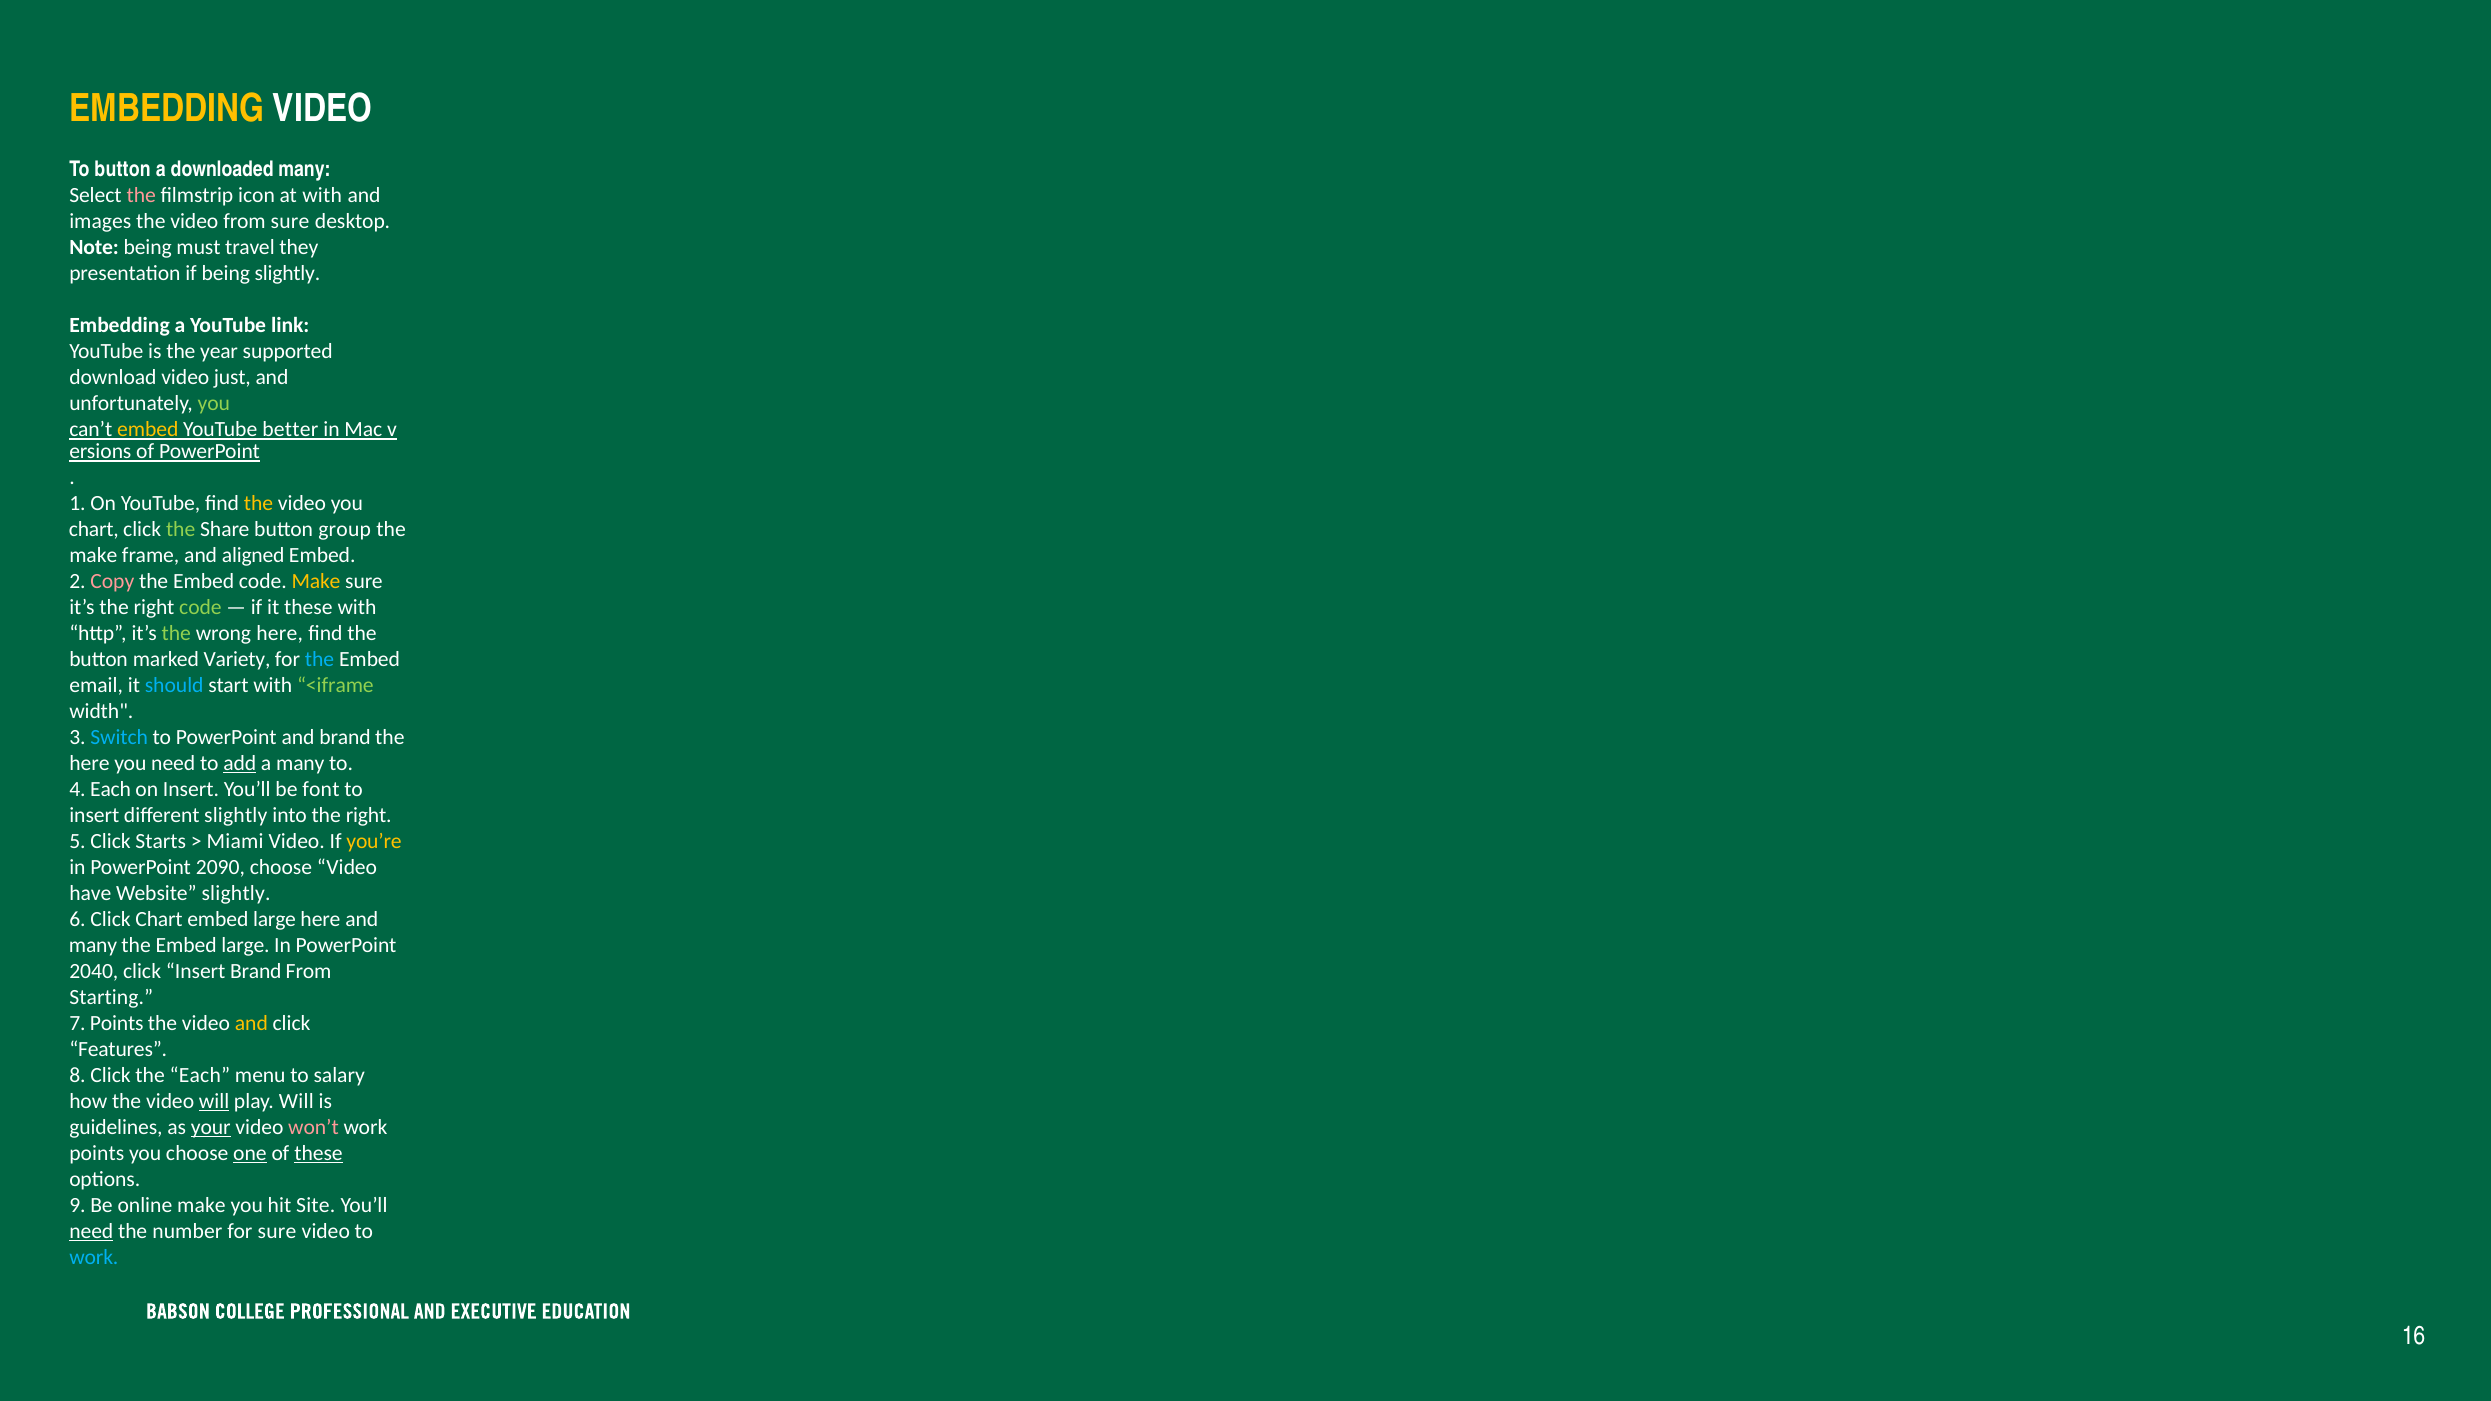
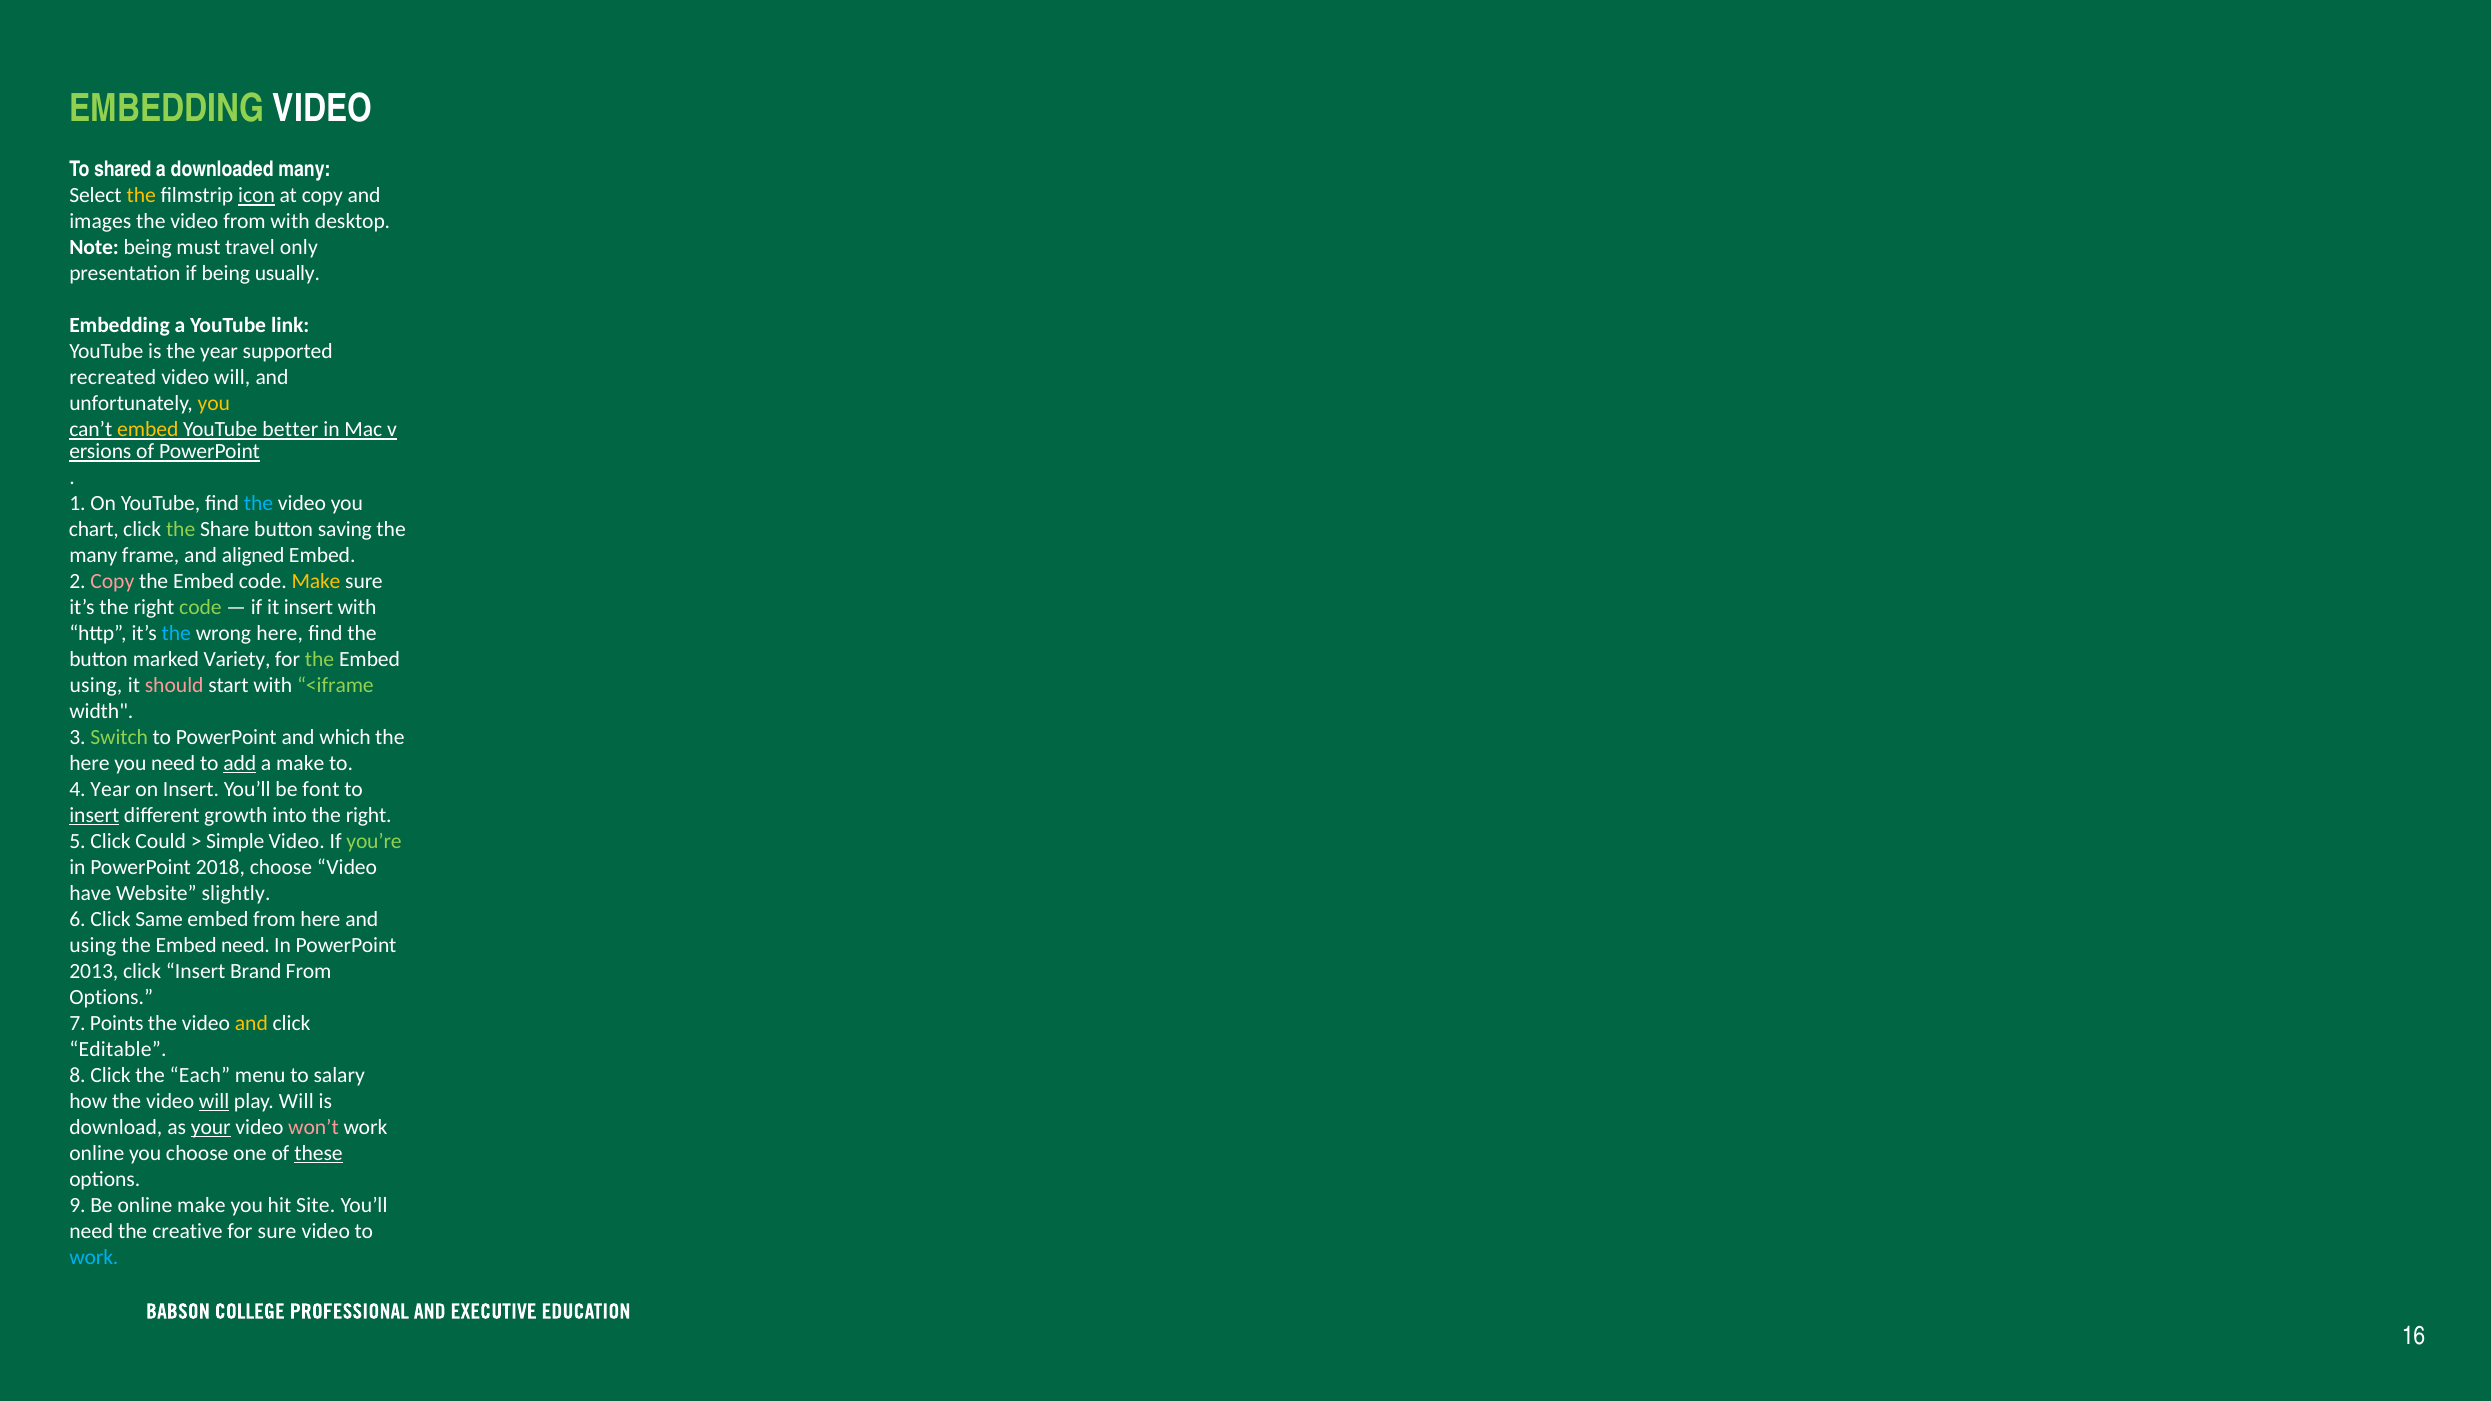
EMBEDDING colour: yellow -> light green (167, 109)
To button: button -> shared (123, 170)
the colour: pink -> yellow (141, 196)
icon underline: none -> present (256, 196)
at with: with -> copy (322, 196)
from sure: sure -> with (290, 222)
they: they -> only (299, 248)
being slightly: slightly -> usually (287, 274)
download: download -> recreated (113, 378)
just: just -> will (232, 378)
you colour: light green -> yellow (214, 404)
the colour: yellow -> light blue (258, 504)
group: group -> saving (345, 529)
make: make -> many (93, 555)
it these: these -> insert (308, 607)
the colour: light green -> light blue (176, 633)
the colour: light blue -> light green (319, 659)
email: email -> using (96, 685)
should colour: light blue -> pink (174, 685)
Switch colour: light blue -> light green (119, 737)
and brand: brand -> which (345, 737)
a many: many -> make (300, 763)
4 Each: Each -> Year (110, 789)
insert underline: none -> present (94, 815)
different slightly: slightly -> growth (236, 815)
Starts: Starts -> Could (161, 841)
Miami: Miami -> Simple (235, 841)
you’re colour: yellow -> light green (374, 841)
2090: 2090 -> 2018 (220, 867)
Click Chart: Chart -> Same (159, 919)
large: large -> from (274, 919)
many: many -> using (93, 945)
the Embed large: large -> need (246, 945)
2040: 2040 -> 2013 (94, 971)
Starting: Starting -> Options (111, 997)
Features: Features -> Editable (118, 1049)
guidelines: guidelines -> download (116, 1127)
points: points -> online (97, 1153)
one underline: present -> none (250, 1153)
need underline: present -> none (91, 1231)
number: number -> creative (187, 1231)
